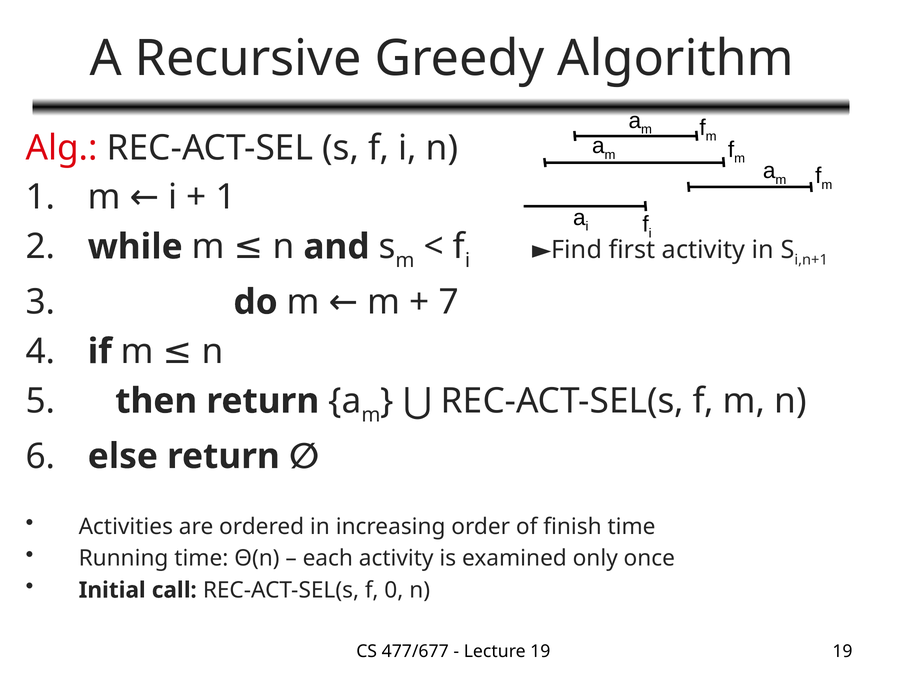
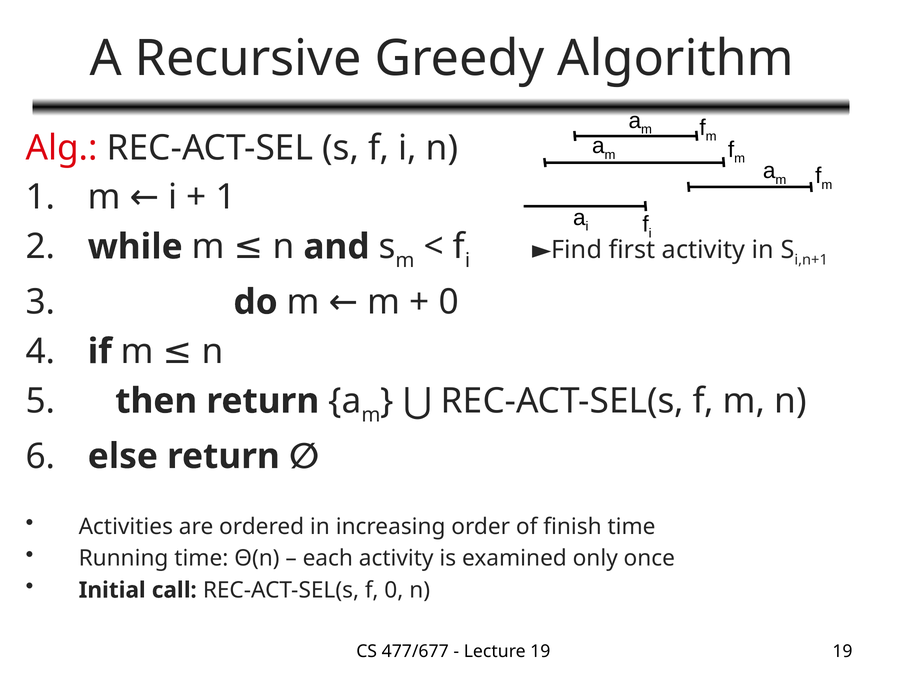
7: 7 -> 0 (449, 302)
